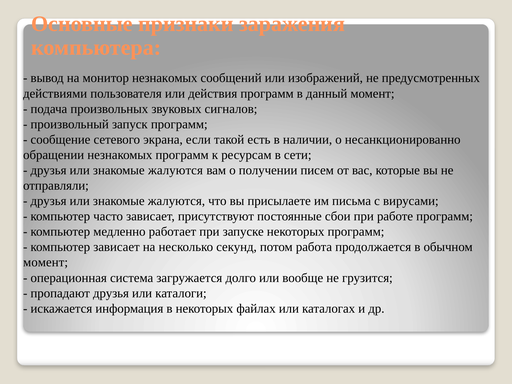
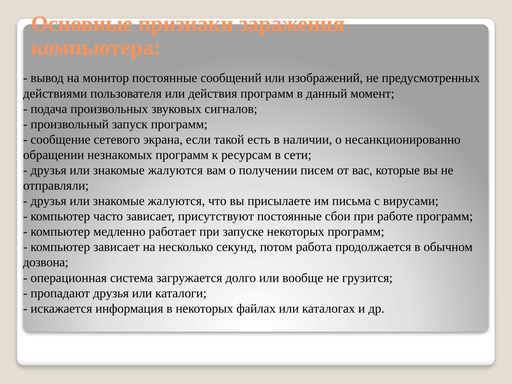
монитор незнакомых: незнакомых -> постоянные (165, 78)
момент: момент -> дозвона (46, 262)
